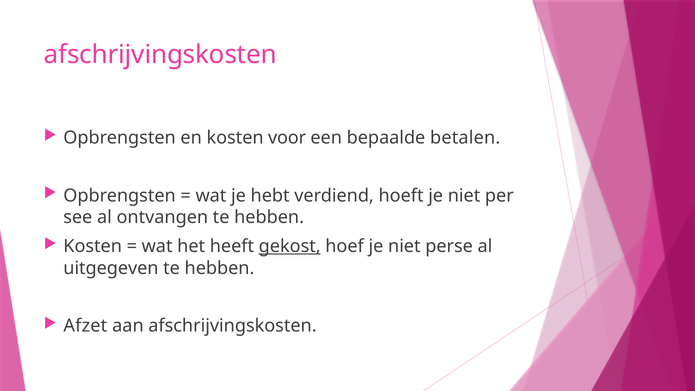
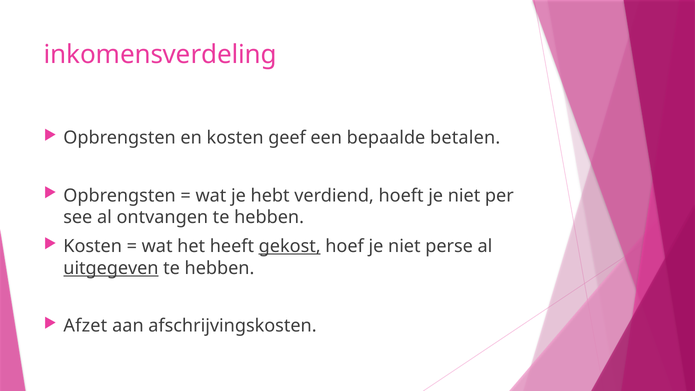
afschrijvingskosten: afschrijvingskosten -> inkomensverdeling (160, 55)
voor: voor -> geef (287, 138)
uitgegeven underline: none -> present (111, 268)
